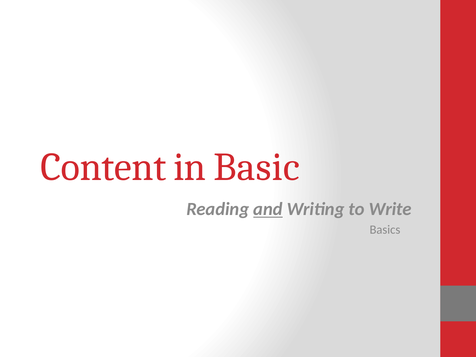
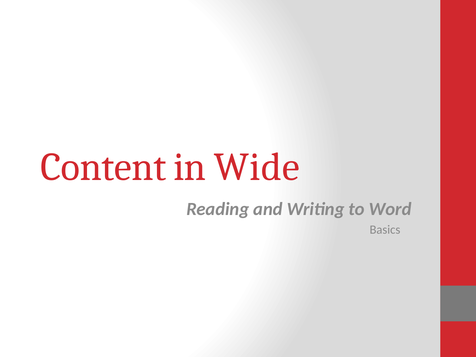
Basic: Basic -> Wide (257, 167)
and underline: present -> none (268, 209)
Write: Write -> Word (390, 209)
